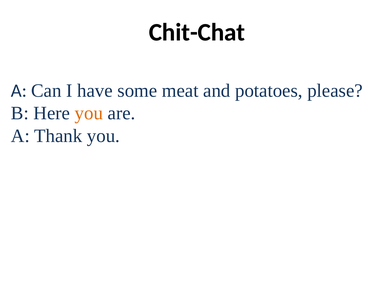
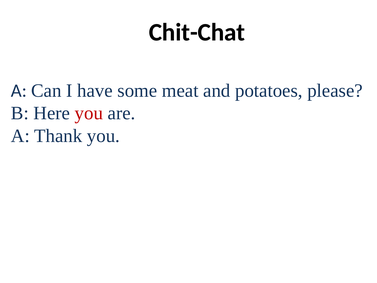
you colour: orange -> red (89, 113)
